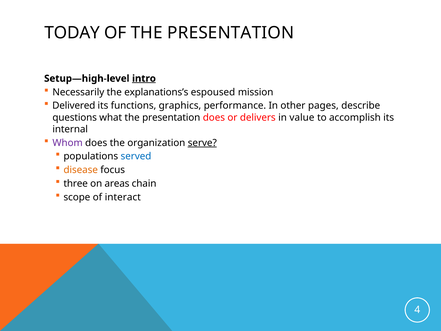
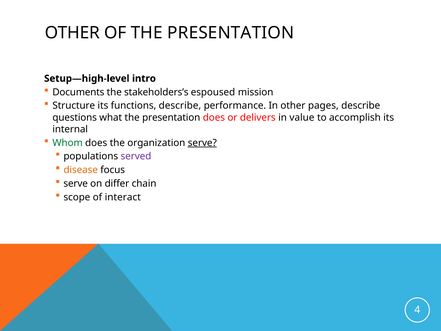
TODAY: TODAY -> OTHER (72, 33)
intro underline: present -> none (144, 78)
Necessarily: Necessarily -> Documents (78, 92)
explanations’s: explanations’s -> stakeholders’s (156, 92)
Delivered: Delivered -> Structure (74, 106)
functions graphics: graphics -> describe (180, 106)
Whom colour: purple -> green (68, 143)
served colour: blue -> purple (136, 156)
three: three -> serve (76, 183)
areas: areas -> differ (117, 183)
